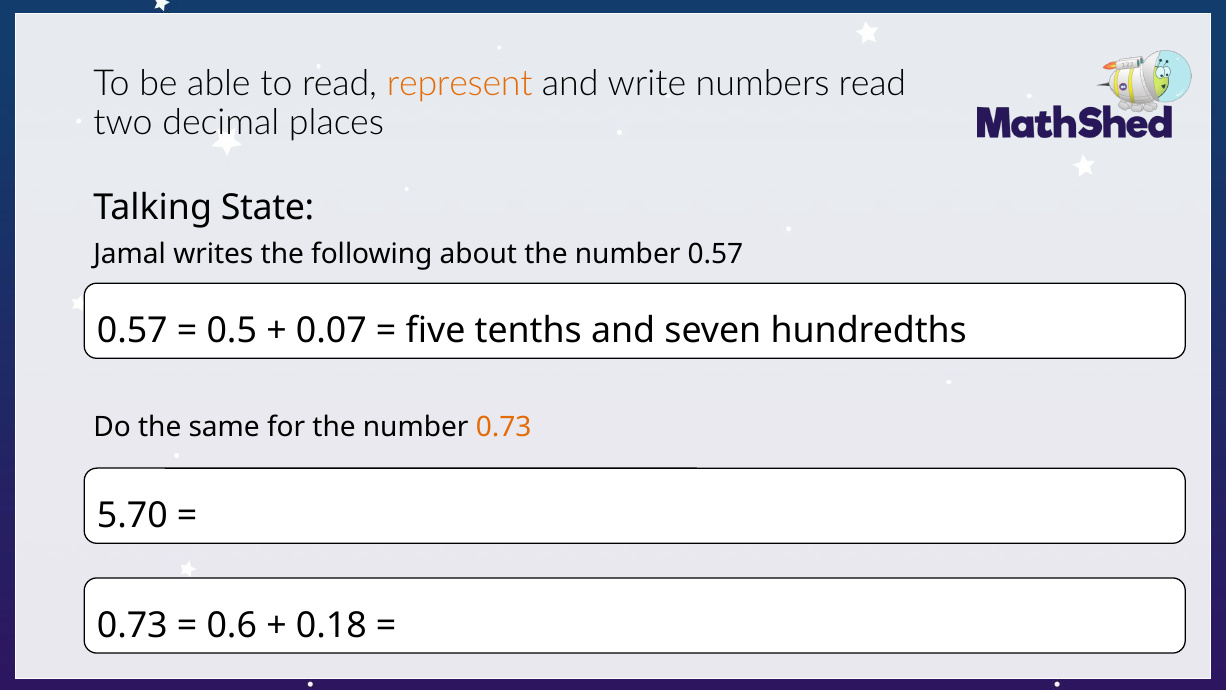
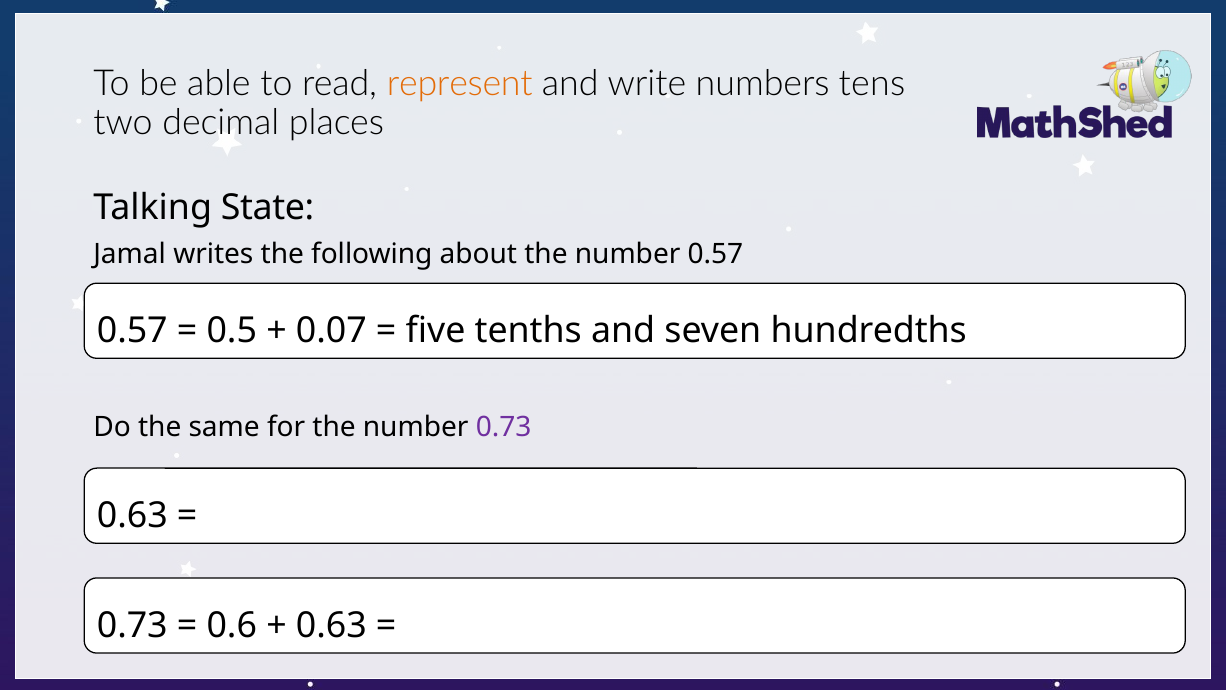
numbers read: read -> tens (872, 84)
0.73 colour: orange -> purple (504, 427)
5.70: 5.70 -> 0.63 (132, 516)
0.18: 0.18 -> 0.63 (331, 626)
